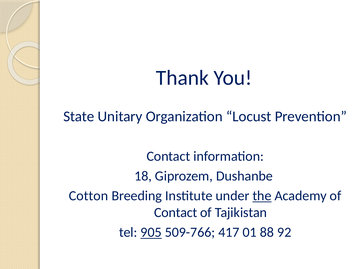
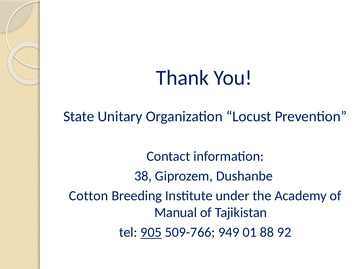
18: 18 -> 38 (143, 176)
the underline: present -> none (262, 196)
Contact: Contact -> Manual (176, 213)
417: 417 -> 949 (229, 233)
